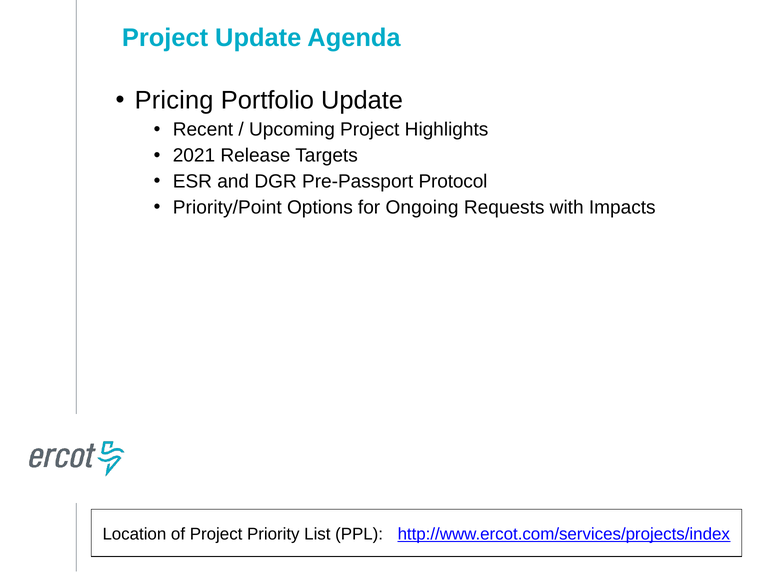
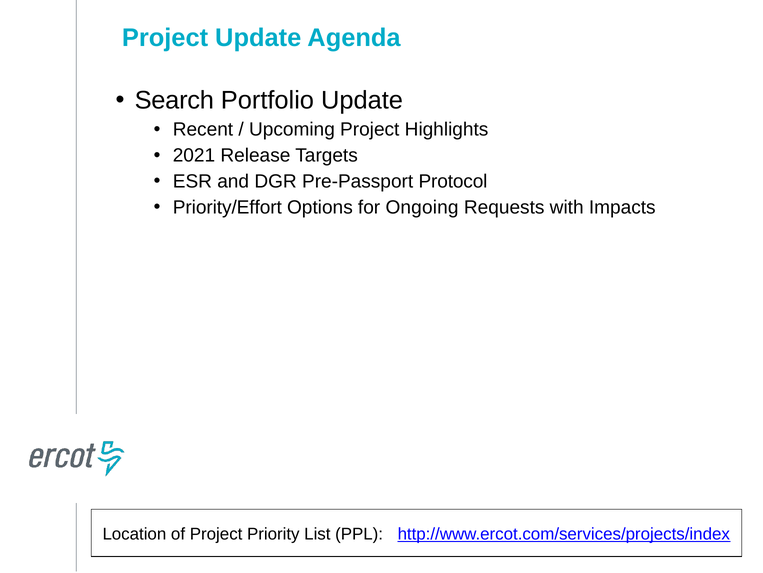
Pricing: Pricing -> Search (174, 100)
Priority/Point: Priority/Point -> Priority/Effort (227, 207)
